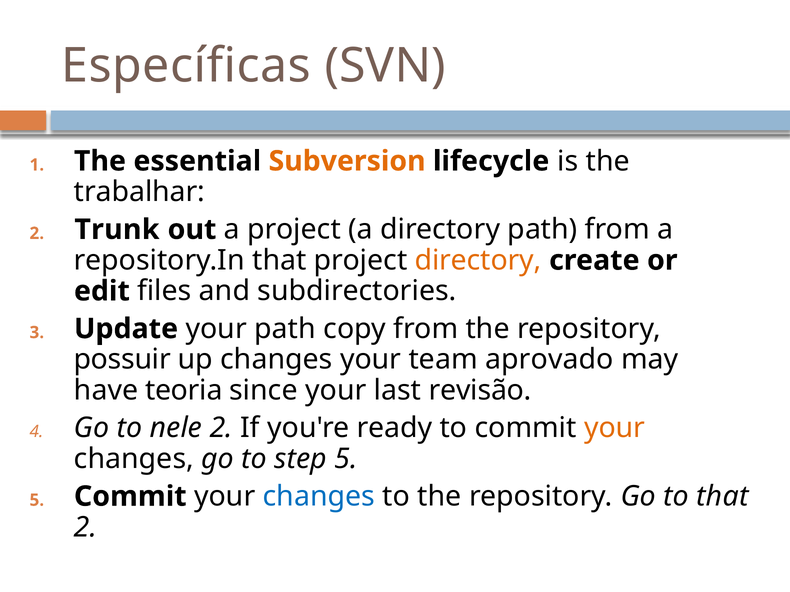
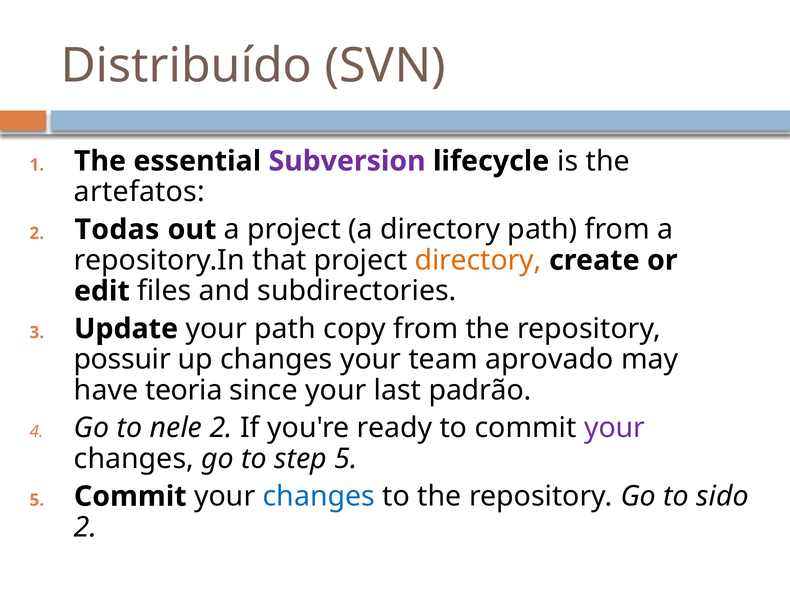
Específicas: Específicas -> Distribuído (186, 66)
Subversion colour: orange -> purple (347, 161)
trabalhar: trabalhar -> artefatos (139, 192)
Trunk: Trunk -> Todas (117, 230)
revisão: revisão -> padrão (480, 391)
your colour: orange -> purple (615, 428)
to that: that -> sido (723, 497)
